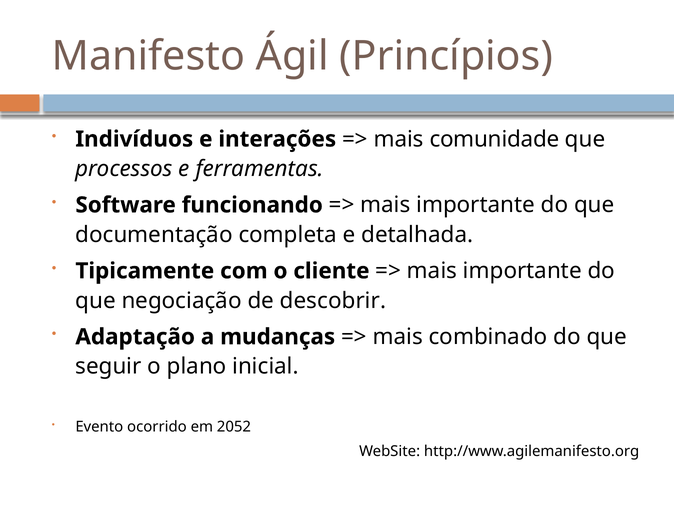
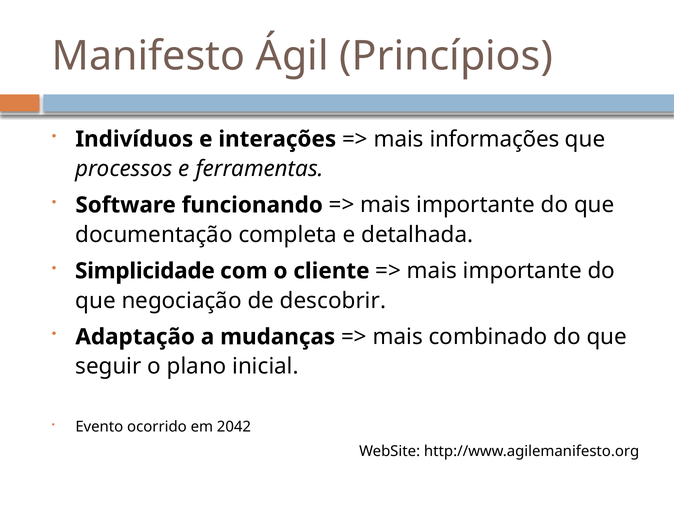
comunidade: comunidade -> informações (494, 139)
Tipicamente: Tipicamente -> Simplicidade (145, 271)
2052: 2052 -> 2042 (234, 426)
